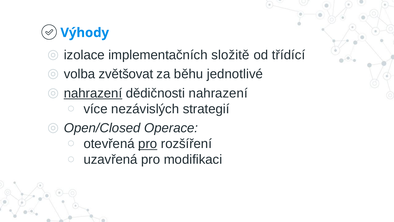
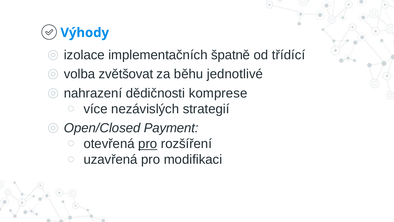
složitě: složitě -> špatně (231, 55)
nahrazení underline: present -> none (93, 93)
dědičnosti nahrazení: nahrazení -> komprese (218, 93)
Operace: Operace -> Payment (171, 128)
